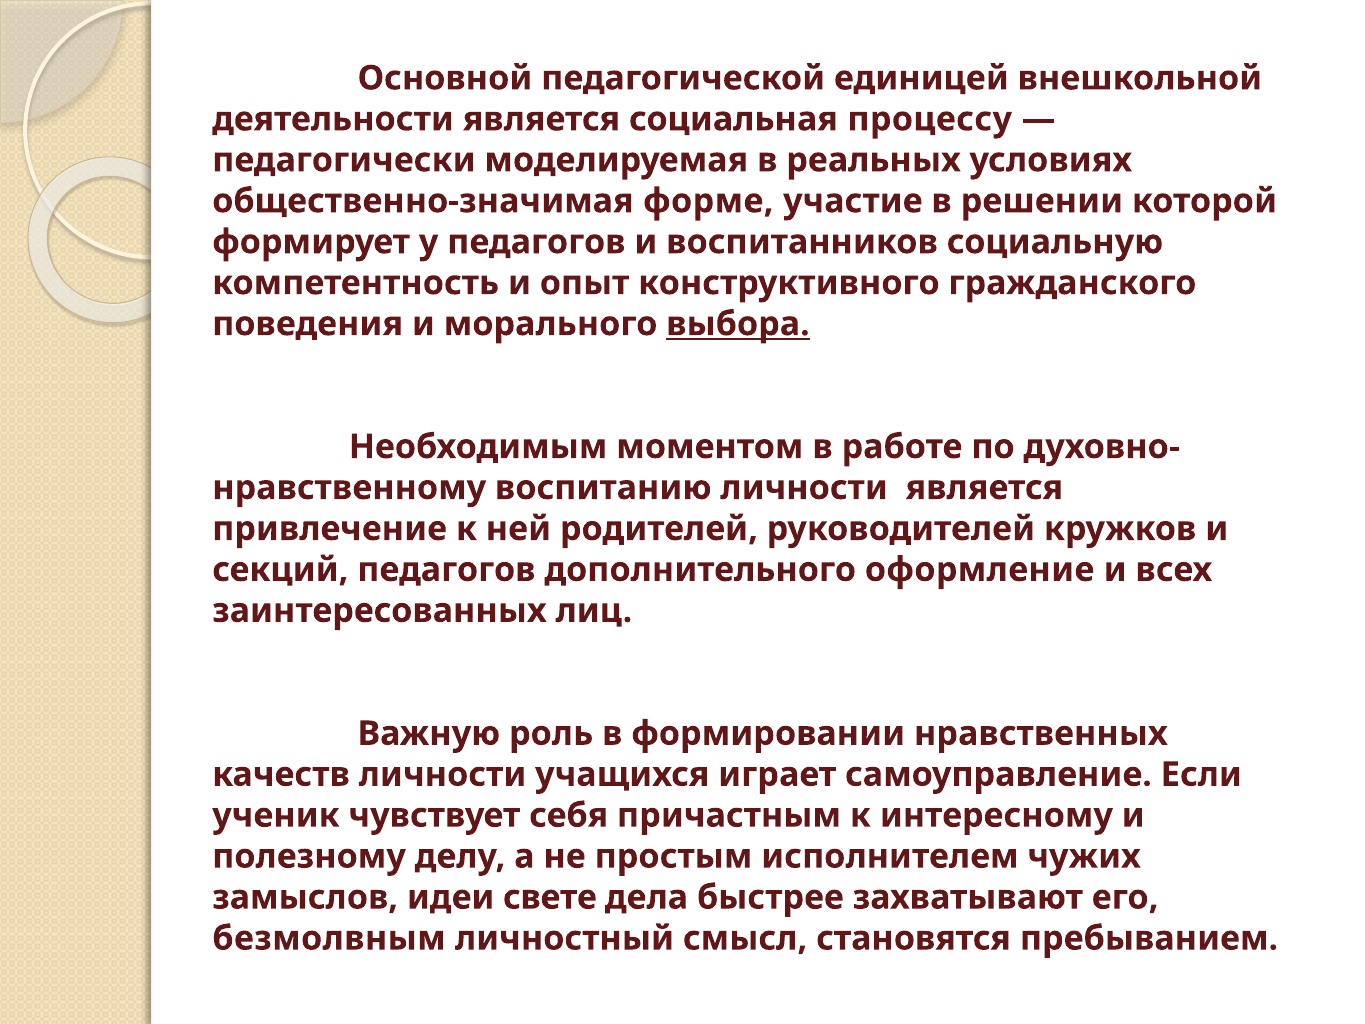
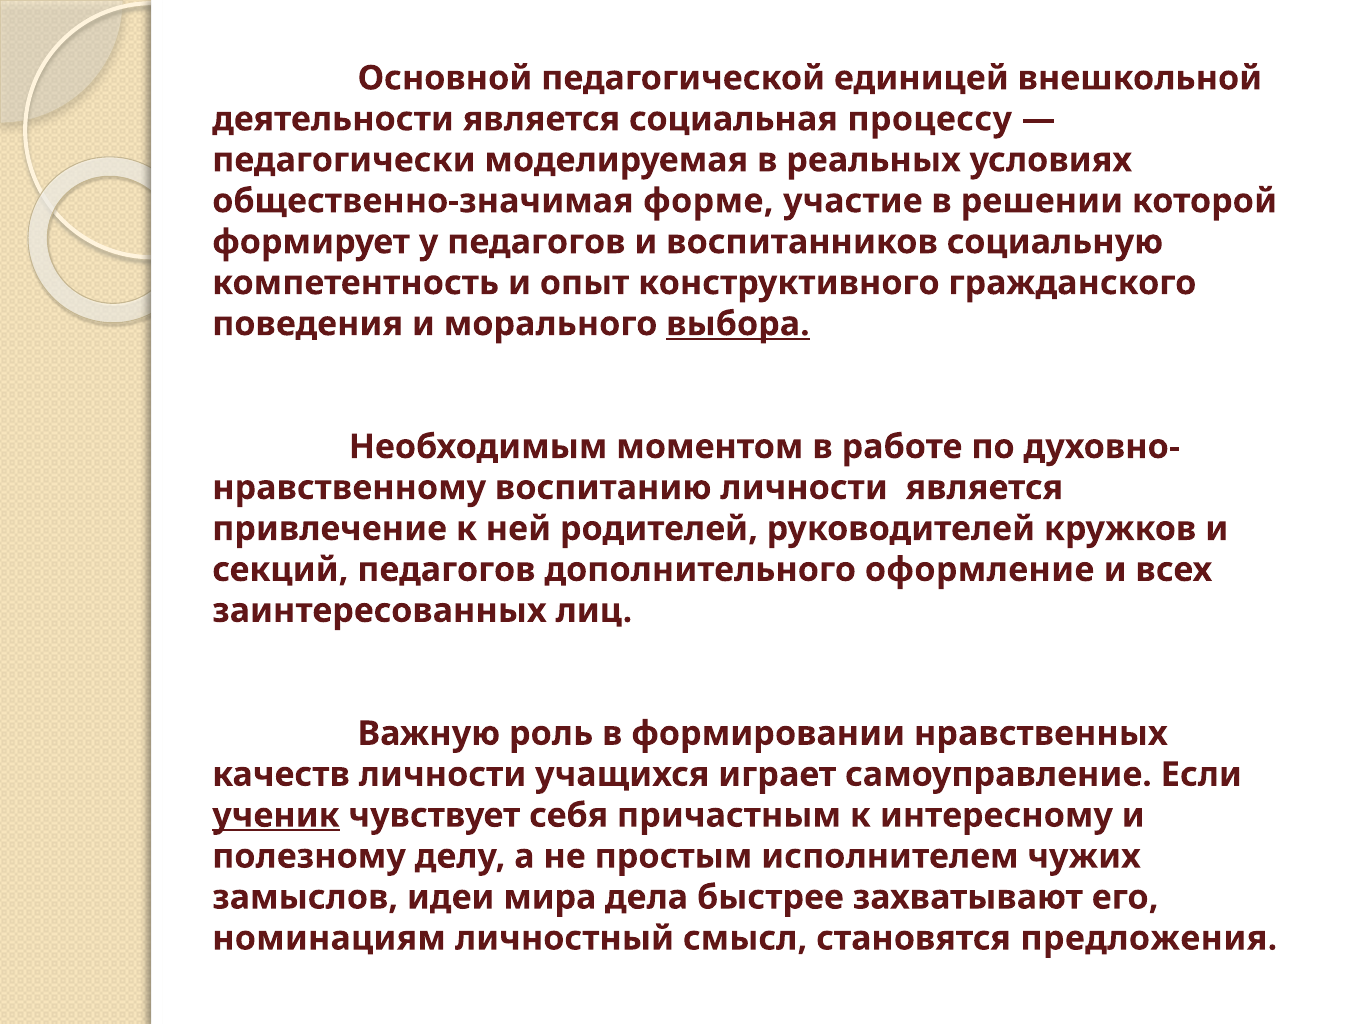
ученик underline: none -> present (276, 815)
свете: свете -> мира (550, 897)
безмолвным: безмолвным -> номинациям (329, 938)
пребыванием: пребыванием -> предложения (1149, 938)
